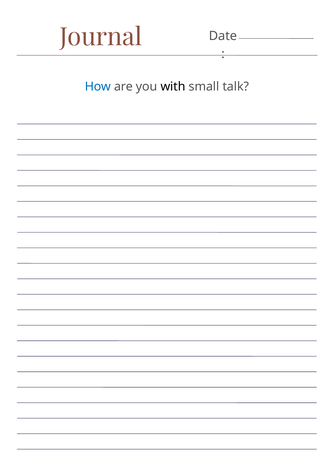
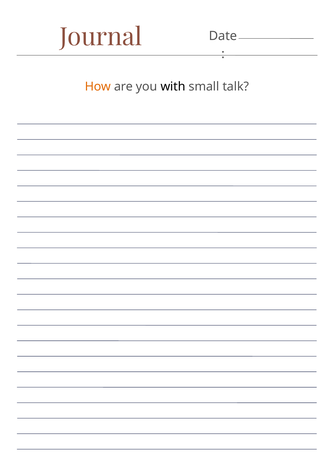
How colour: blue -> orange (98, 87)
